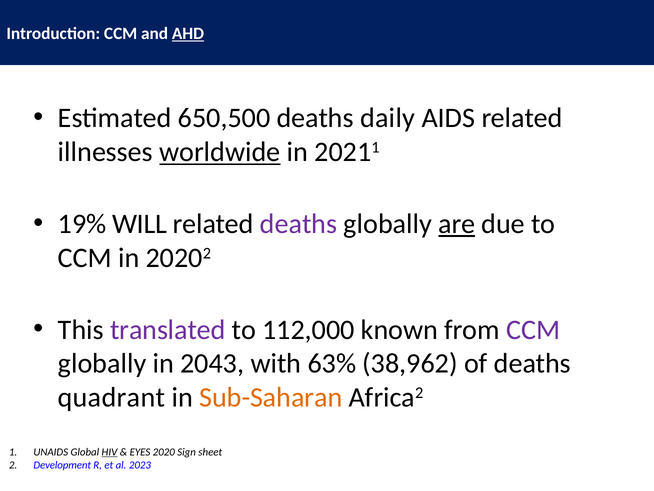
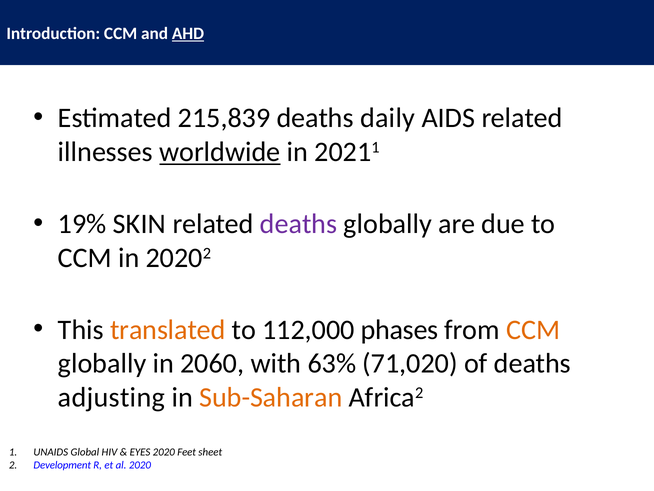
650,500: 650,500 -> 215,839 (224, 118)
WILL: WILL -> SKIN (139, 224)
are underline: present -> none (457, 224)
translated colour: purple -> orange (168, 329)
known: known -> phases (400, 329)
CCM colour: purple -> orange (533, 329)
2043: 2043 -> 2060 (212, 363)
38,962: 38,962 -> 71,020 (410, 363)
quadrant: quadrant -> adjusting (111, 397)
HIV underline: present -> none (109, 451)
Sign: Sign -> Feet (187, 451)
al 2023: 2023 -> 2020 (140, 465)
